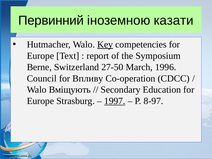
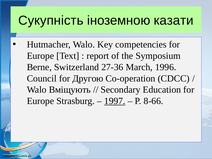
Первинний: Первинний -> Сукупність (51, 21)
Key underline: present -> none (105, 44)
27-50: 27-50 -> 27-36 (112, 67)
Впливу: Впливу -> Другою (88, 78)
8-97: 8-97 -> 8-66 (153, 101)
